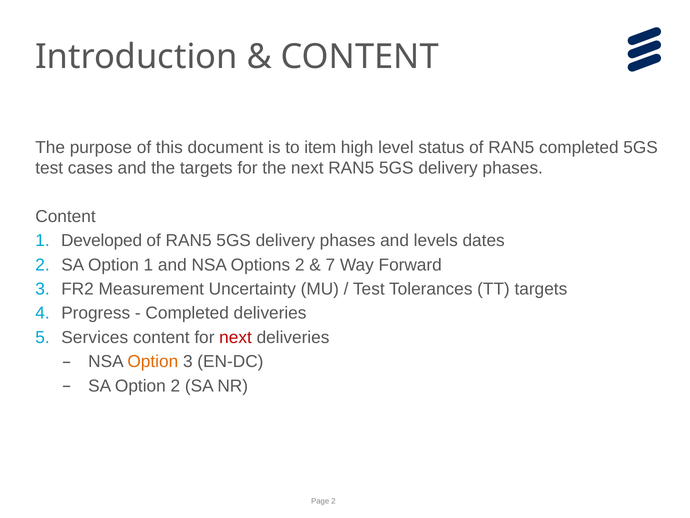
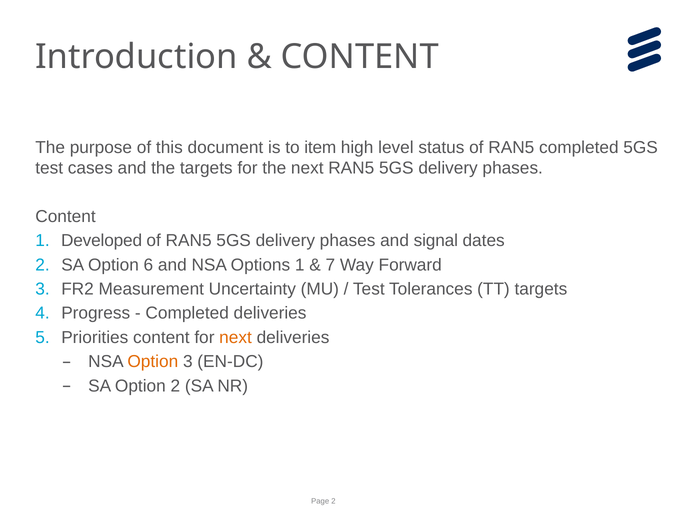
levels: levels -> signal (436, 241)
Option 1: 1 -> 6 (148, 265)
Options 2: 2 -> 1 (300, 265)
Services: Services -> Priorities (95, 337)
next colour: red -> orange (236, 337)
